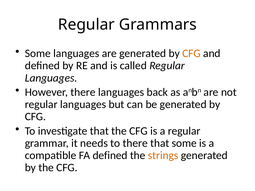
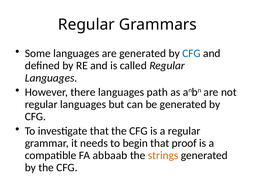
CFG colour: orange -> blue (191, 53)
back: back -> path (157, 92)
to there: there -> begin (135, 143)
that some: some -> proof (184, 143)
FA defined: defined -> abbaab (110, 156)
